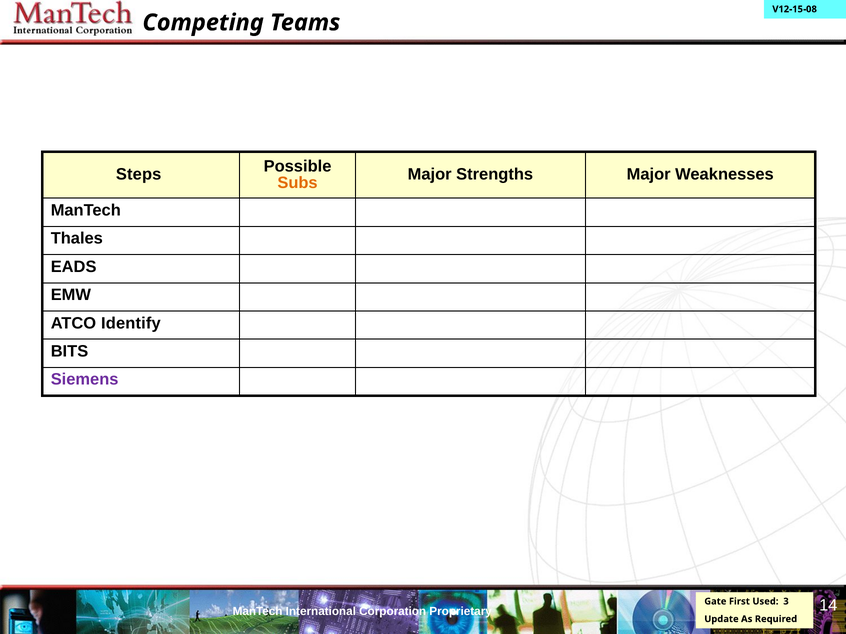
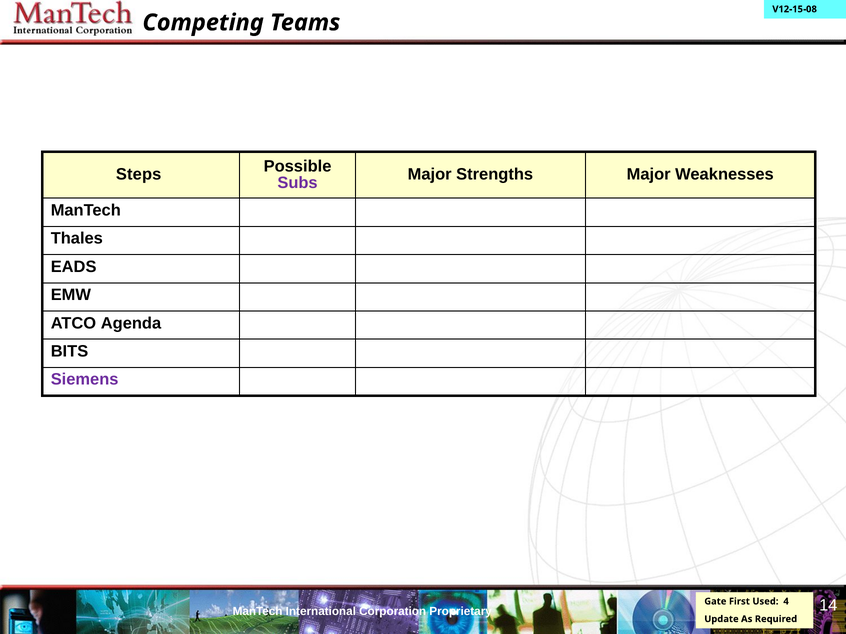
Subs colour: orange -> purple (298, 183)
Identify: Identify -> Agenda (131, 323)
3: 3 -> 4 (786, 602)
